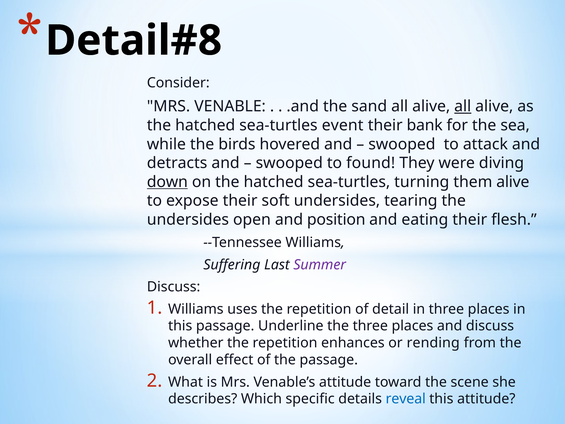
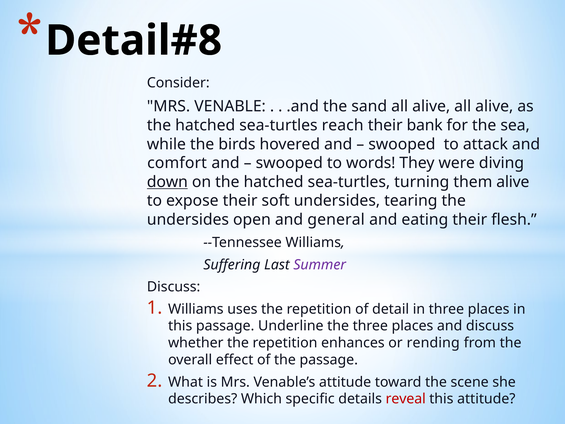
all underline: present -> none (463, 106)
event: event -> reach (343, 125)
detracts: detracts -> comfort (177, 163)
found: found -> words (371, 163)
position: position -> general (336, 219)
reveal colour: blue -> red (406, 399)
